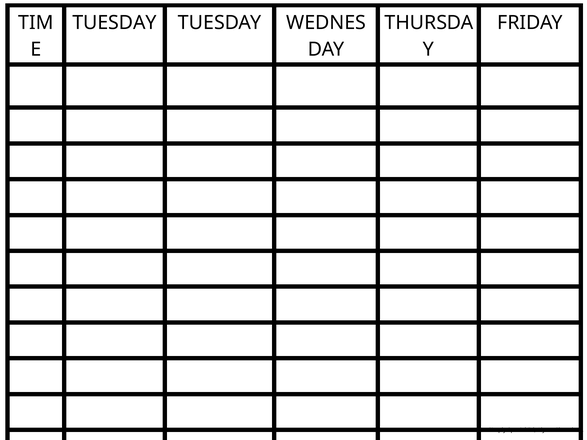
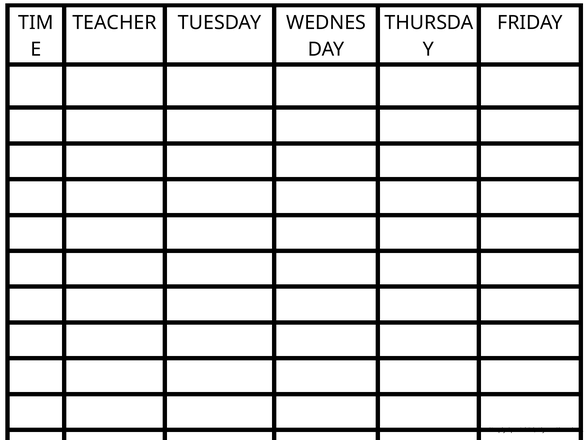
TUESDAY: TUESDAY -> TEACHER (114, 23)
